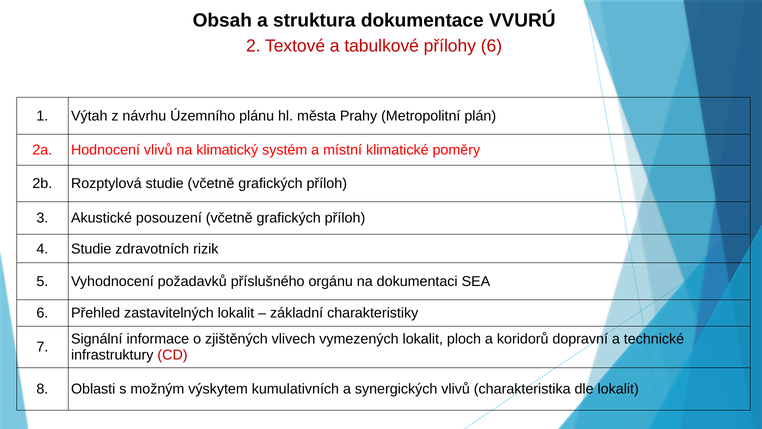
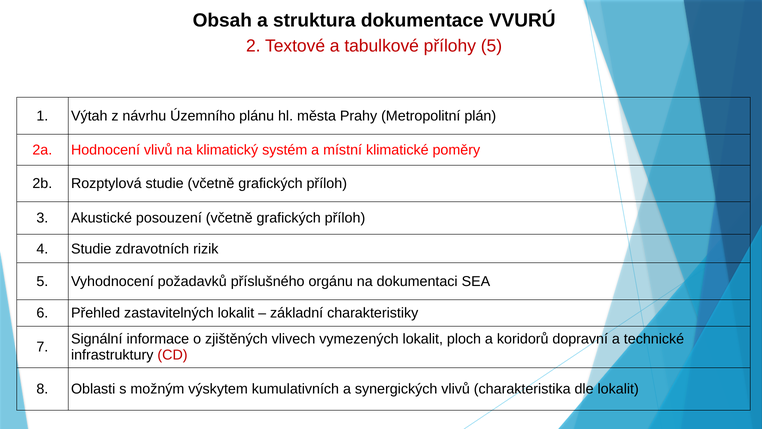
přílohy 6: 6 -> 5 (491, 46)
